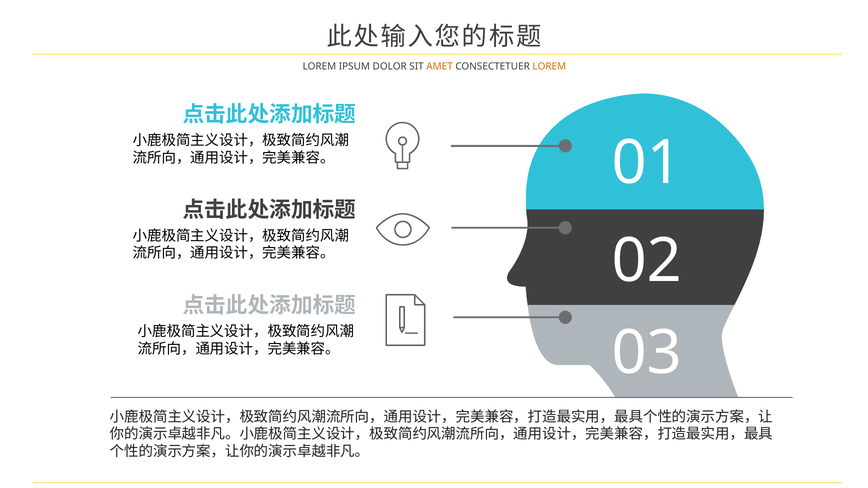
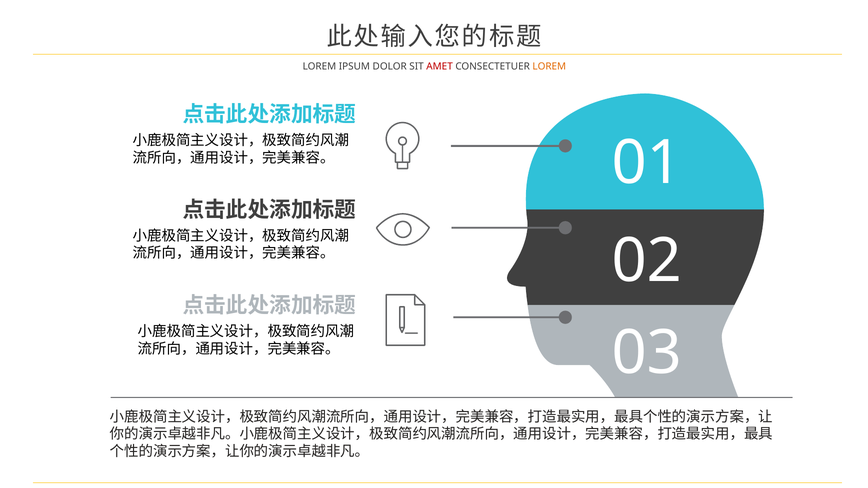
AMET colour: orange -> red (440, 67)
